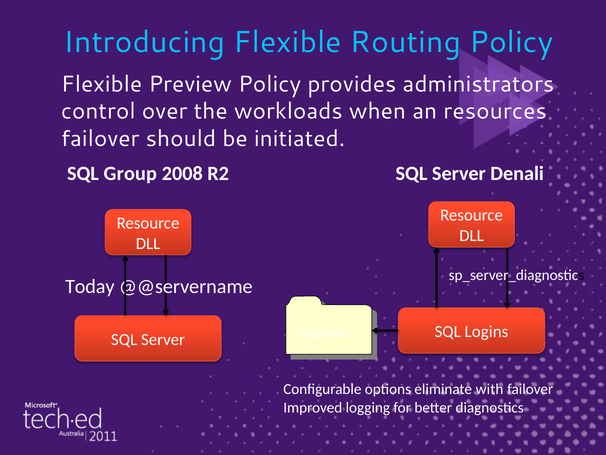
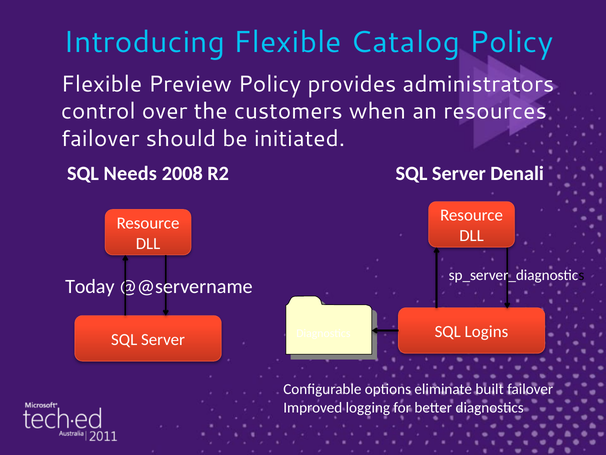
Routing: Routing -> Catalog (405, 42)
workloads: workloads -> customers (288, 111)
Group: Group -> Needs (130, 173)
with: with -> built (490, 389)
